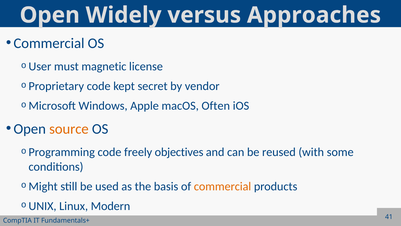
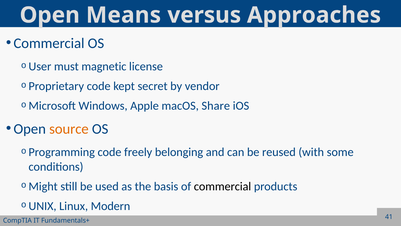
Widely: Widely -> Means (123, 15)
Often: Often -> Share (216, 106)
objectives: objectives -> belonging (179, 152)
commercial colour: orange -> black (223, 186)
